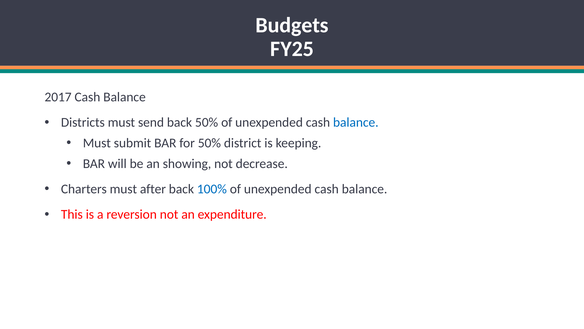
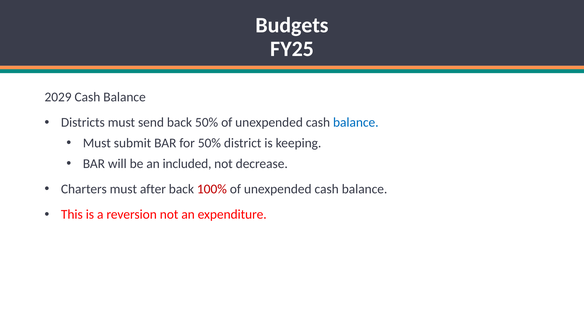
2017: 2017 -> 2029 (58, 97)
showing: showing -> included (187, 163)
100% colour: blue -> red (212, 189)
